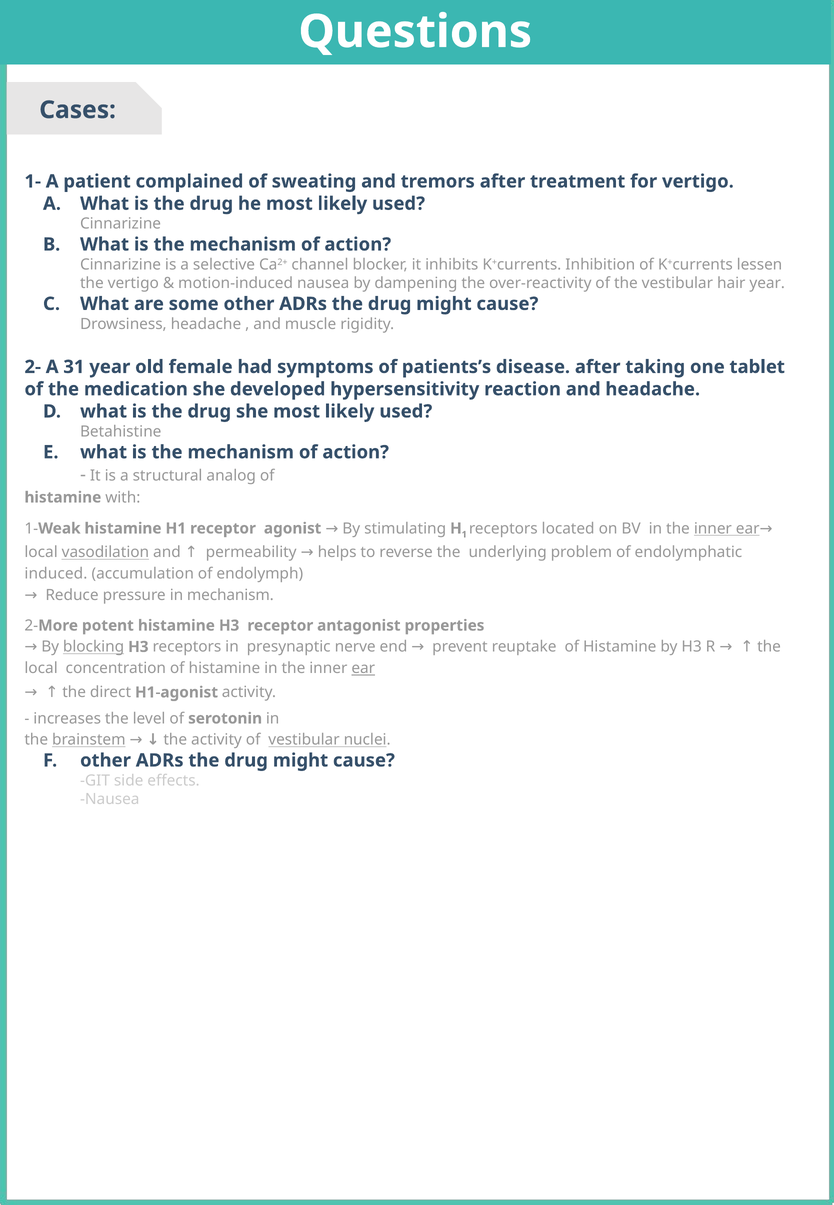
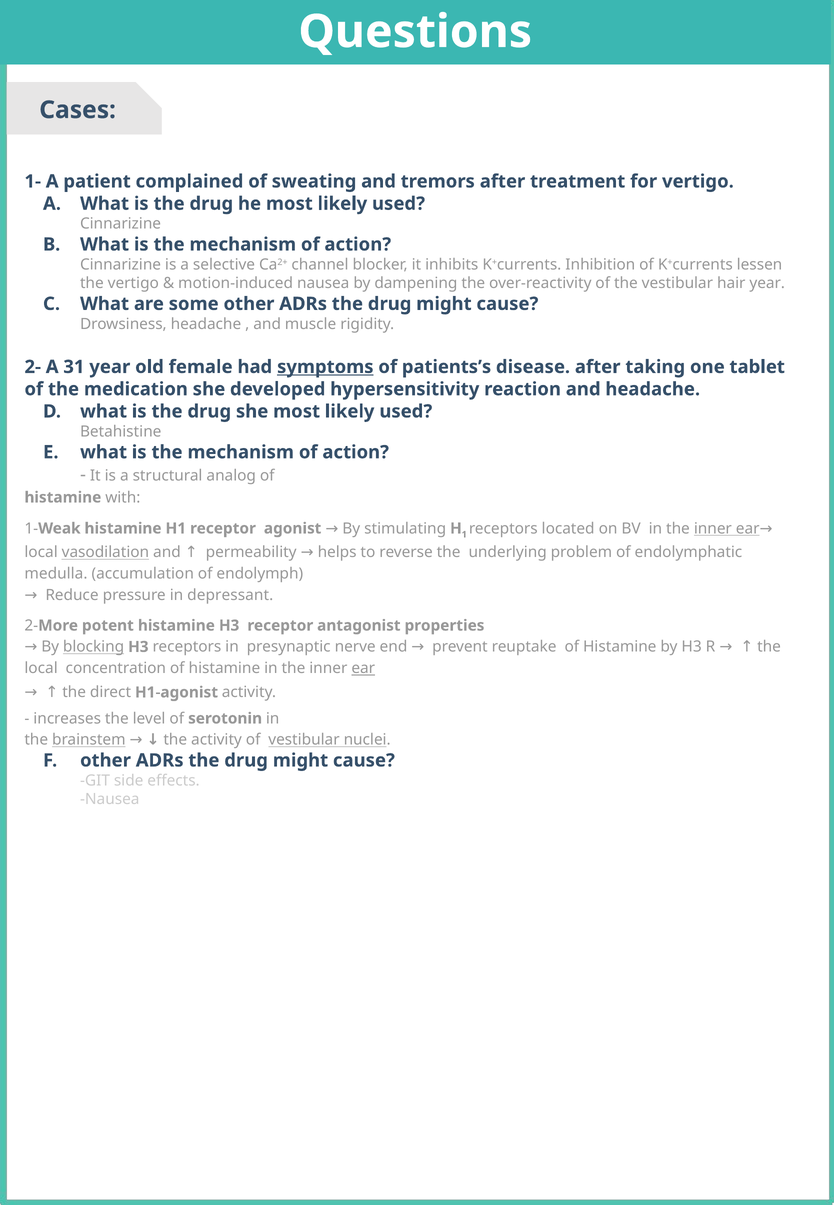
symptoms underline: none -> present (325, 367)
induced: induced -> medulla (56, 573)
in mechanism: mechanism -> depressant (230, 595)
